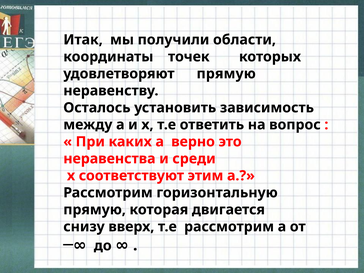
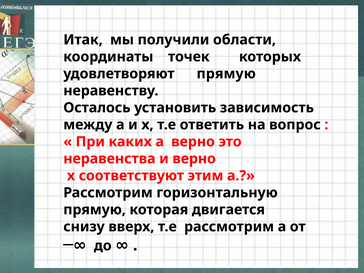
и среди: среди -> верно (194, 159)
